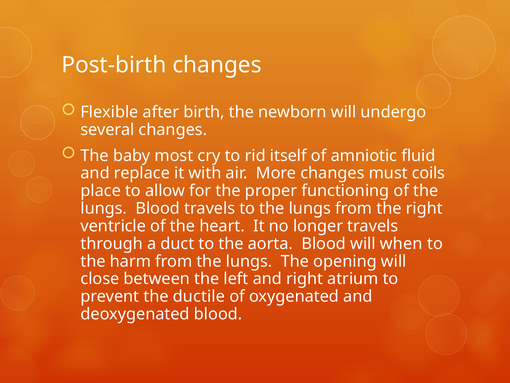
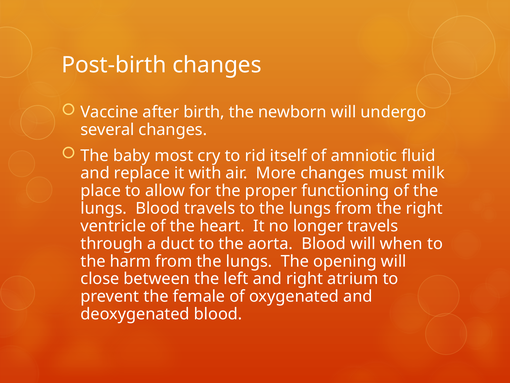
Flexible: Flexible -> Vaccine (109, 112)
coils: coils -> milk (428, 173)
ductile: ductile -> female (199, 296)
